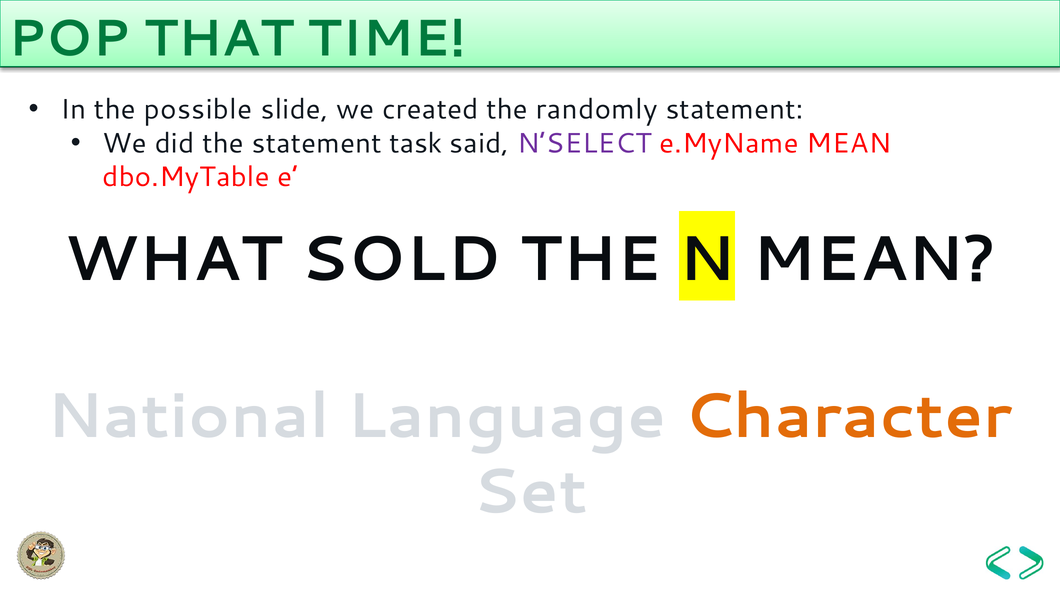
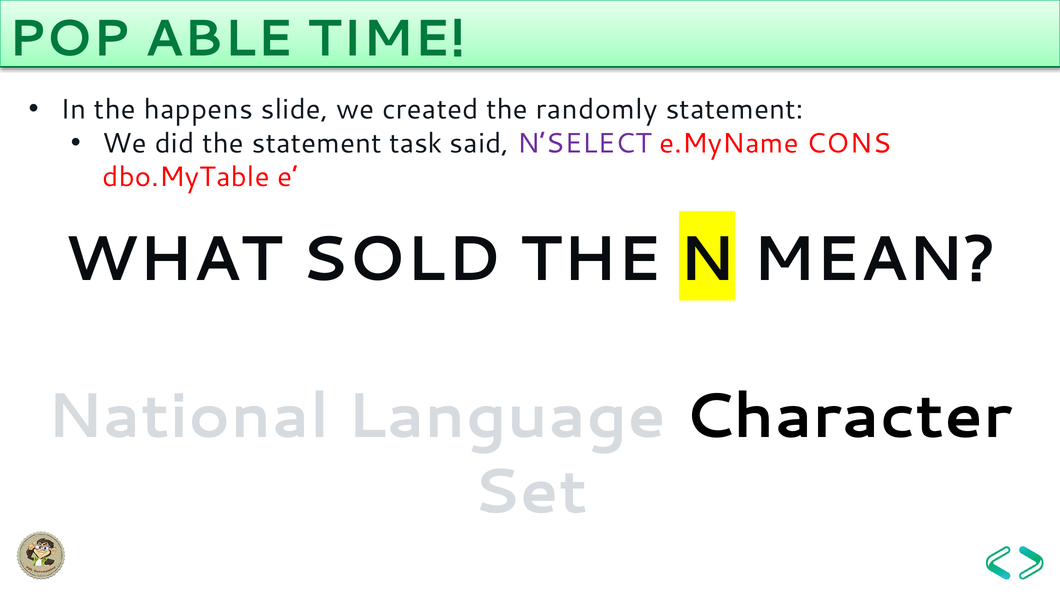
THAT: THAT -> ABLE (219, 39)
possible: possible -> happens (198, 110)
e.MyName MEAN: MEAN -> CONS (849, 143)
Character colour: orange -> black (848, 416)
